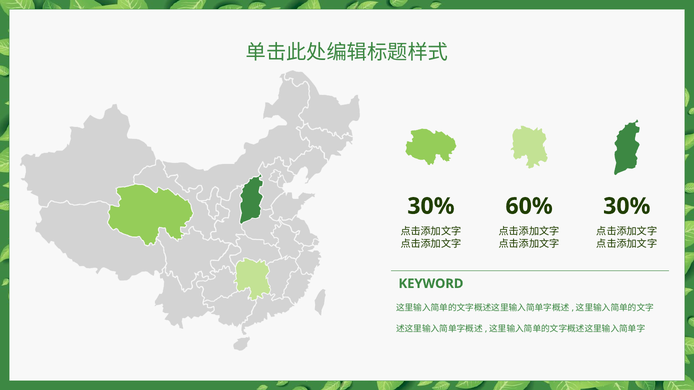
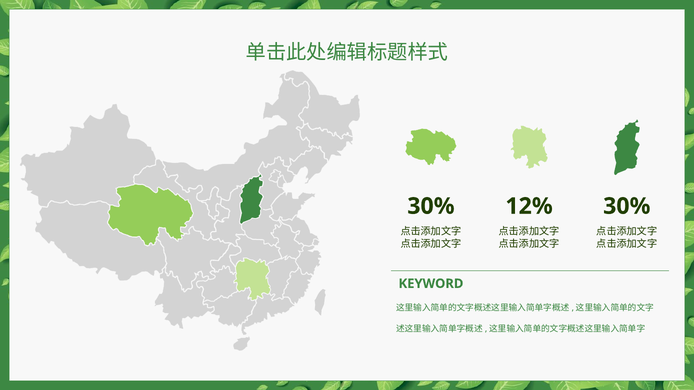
60%: 60% -> 12% (529, 206)
